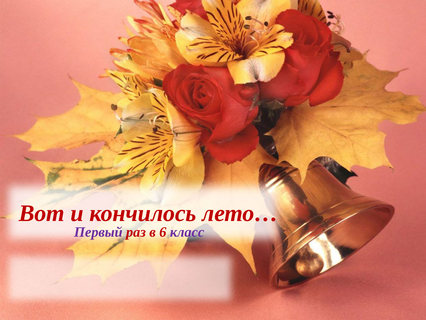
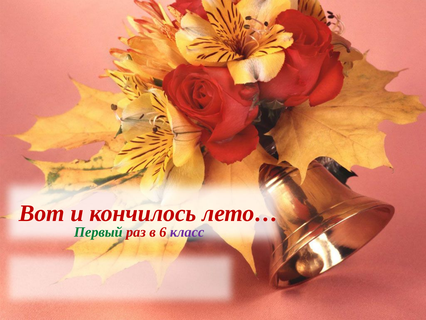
Первый colour: purple -> green (98, 232)
